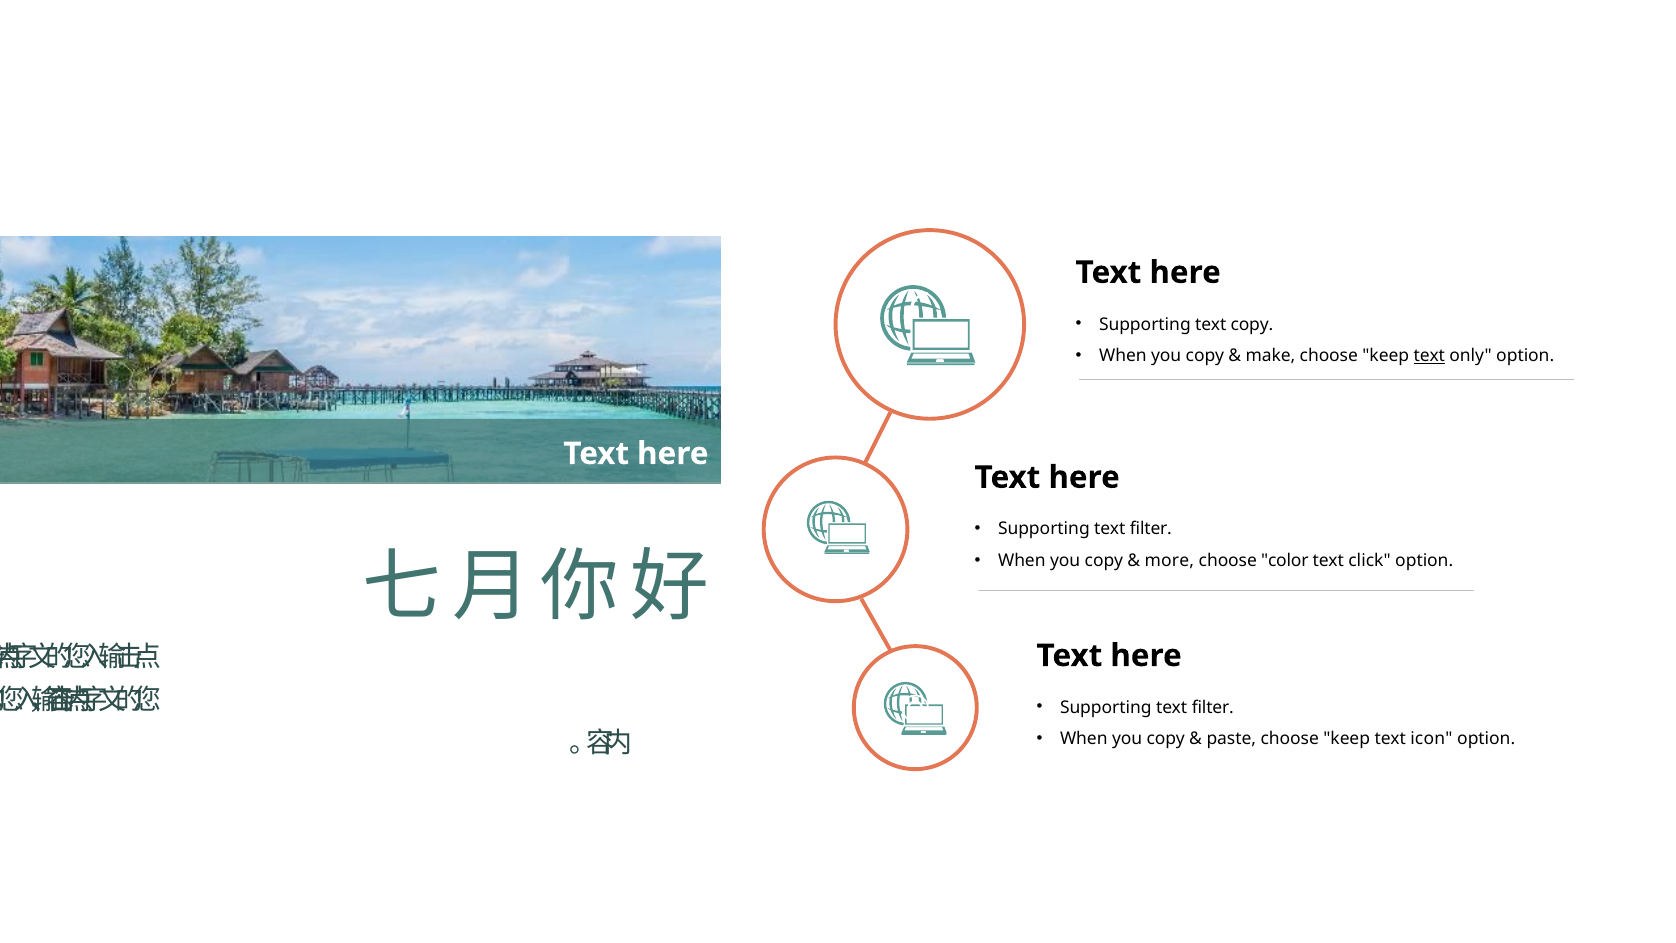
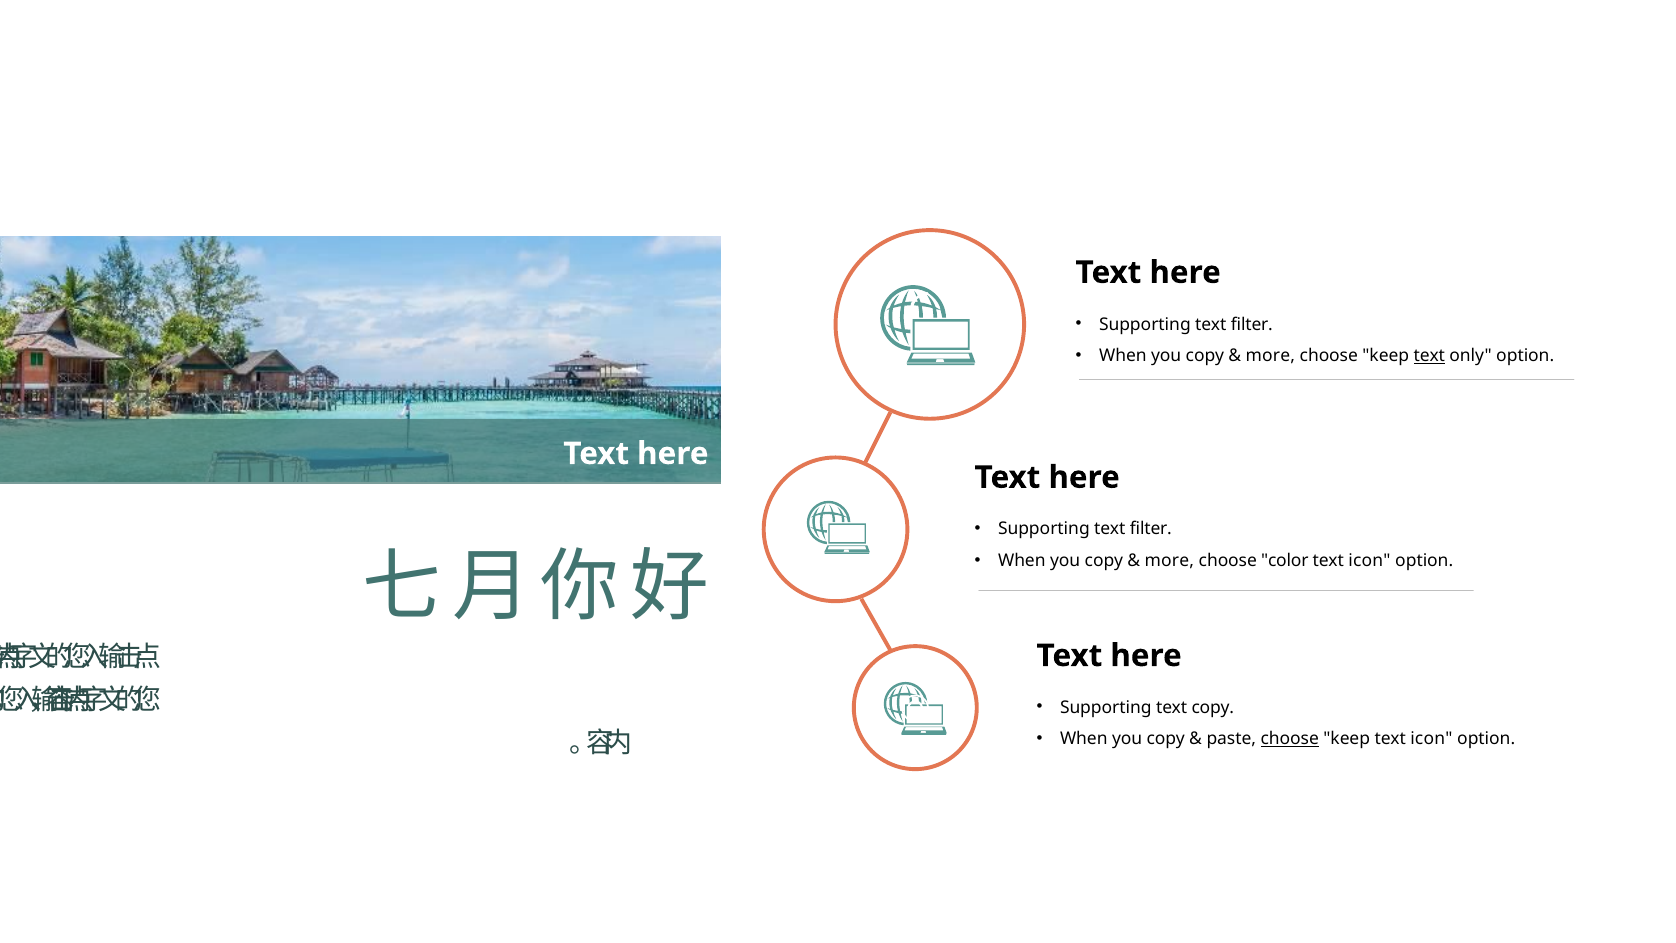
copy: copy -> filter (1252, 324)
make: make -> more (1270, 356)
click: click -> icon (1369, 561)
filter: filter -> copy (1213, 707)
choose underline: none -> present (1290, 739)
